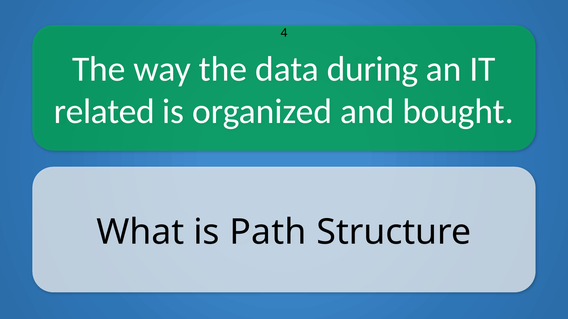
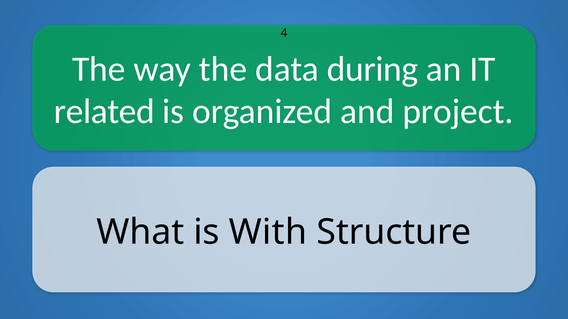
bought: bought -> project (458, 112)
Path: Path -> With (268, 232)
